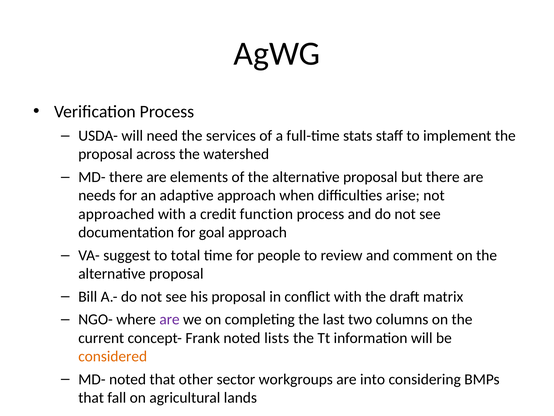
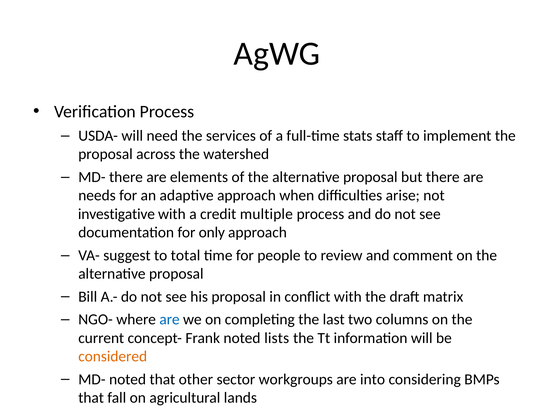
approached: approached -> investigative (116, 214)
function: function -> multiple (266, 214)
goal: goal -> only (212, 232)
are colour: purple -> blue (169, 319)
